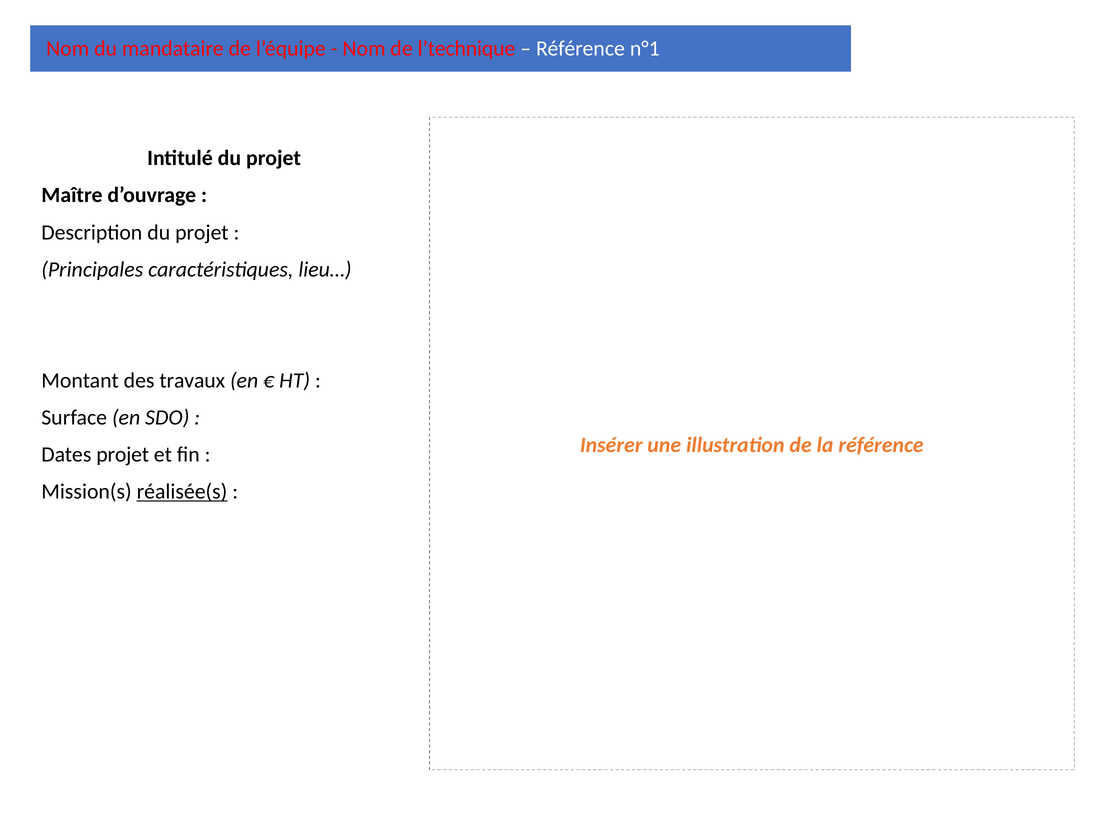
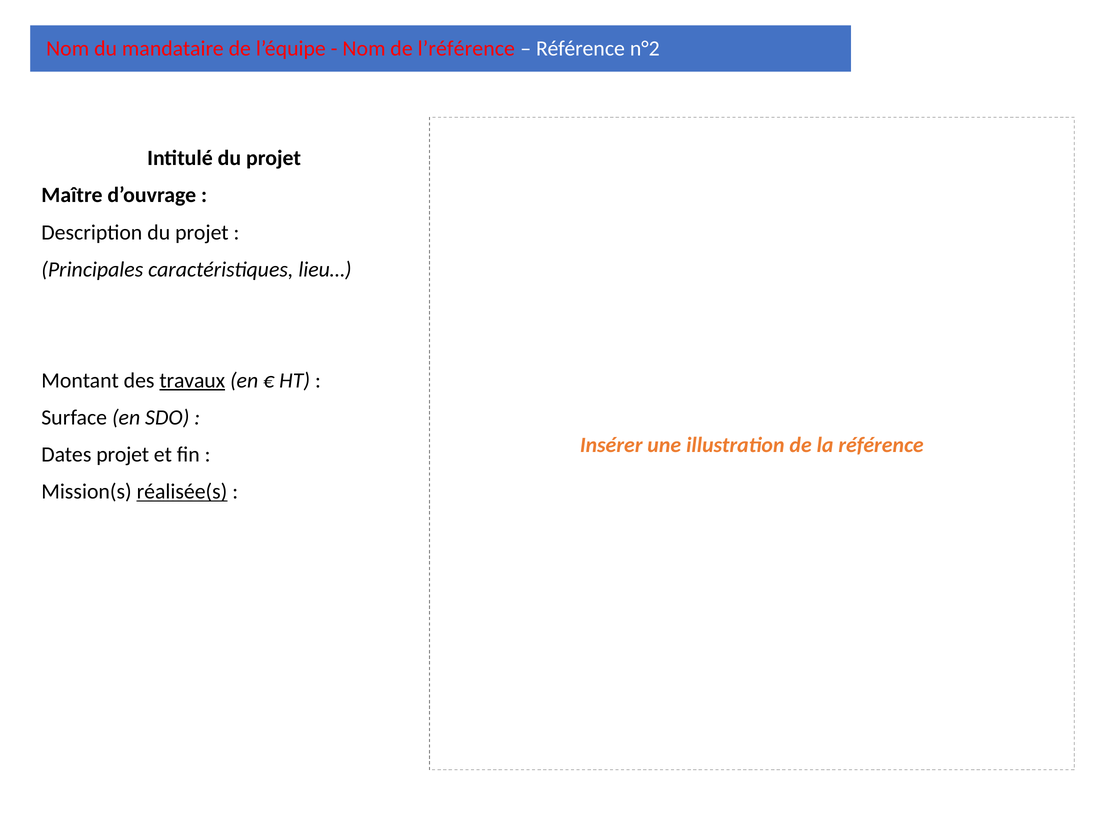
l’technique: l’technique -> l’référence (466, 48)
n°1: n°1 -> n°2 (645, 48)
travaux underline: none -> present (192, 380)
